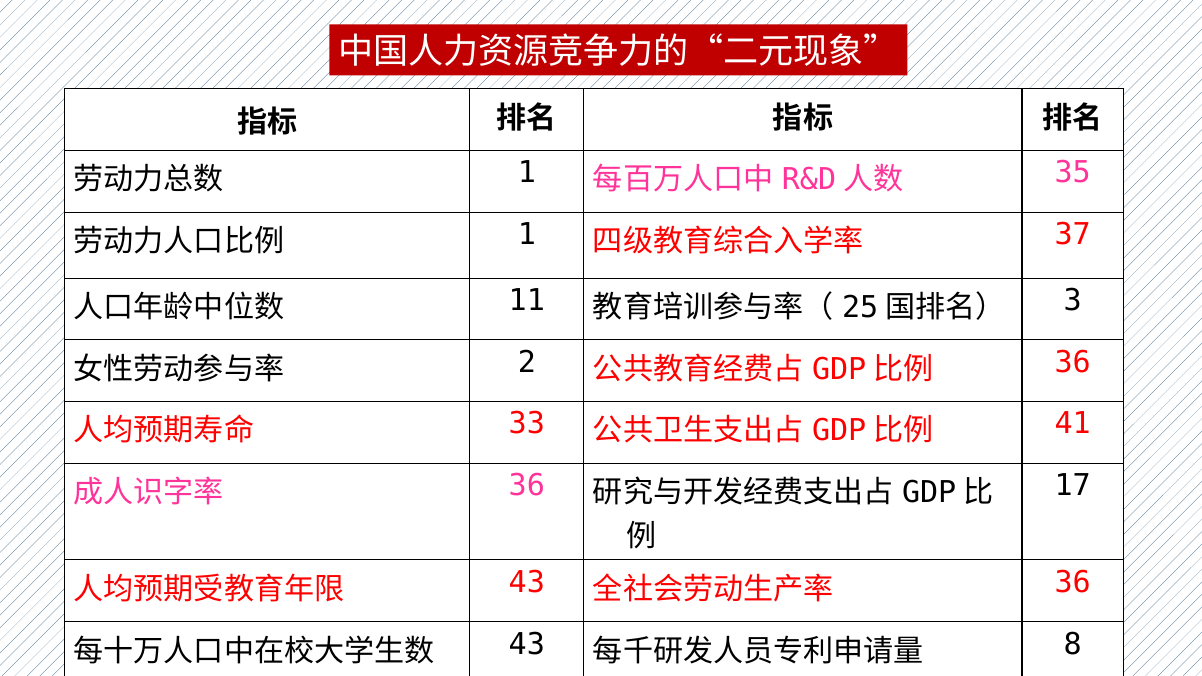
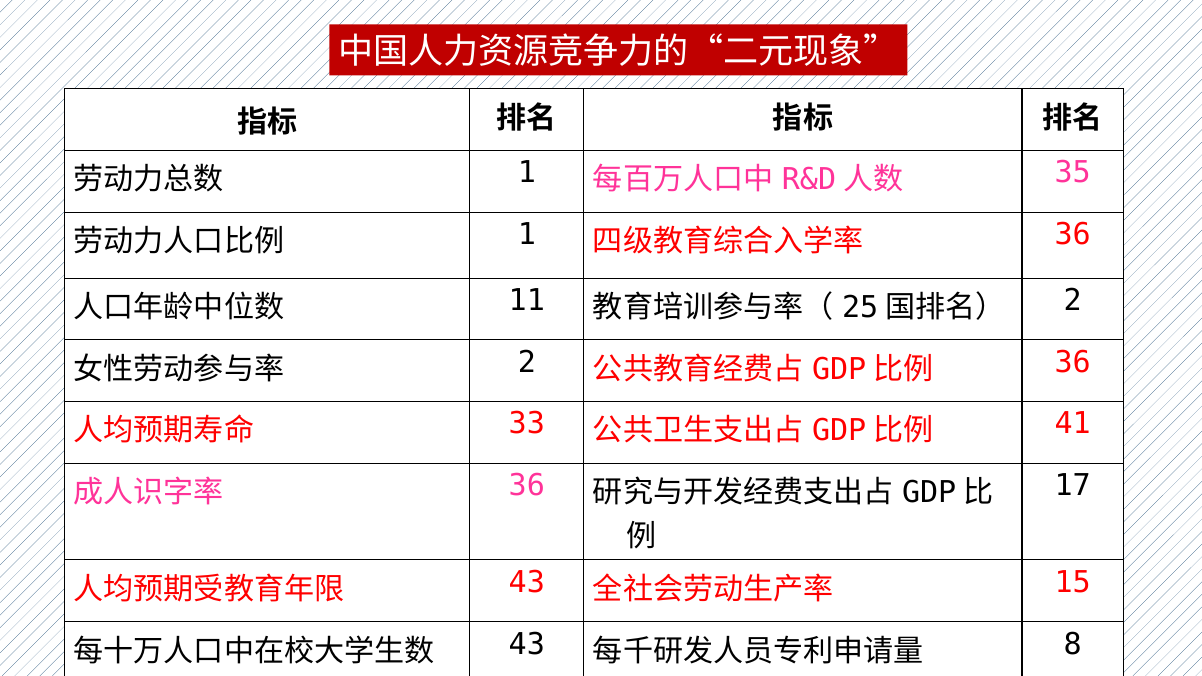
37: 37 -> 36 (1073, 235)
3: 3 -> 2 (1073, 301)
36: 36 -> 15 (1073, 582)
